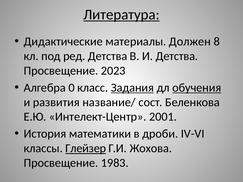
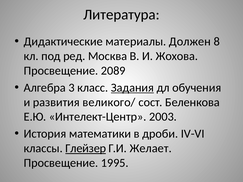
Литература underline: present -> none (121, 15)
ред Детства: Детства -> Москва (108, 56)
И Детства: Детства -> Жохова (177, 56)
2023: 2023 -> 2089 (113, 71)
0: 0 -> 3 (71, 88)
обучения underline: present -> none (197, 88)
название/: название/ -> великого/ (109, 102)
2001: 2001 -> 2003 (163, 117)
Жохова: Жохова -> Желает (151, 149)
1983: 1983 -> 1995 (115, 163)
